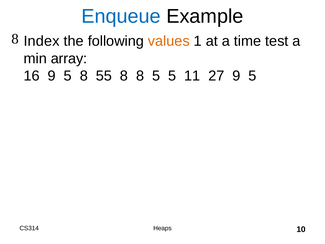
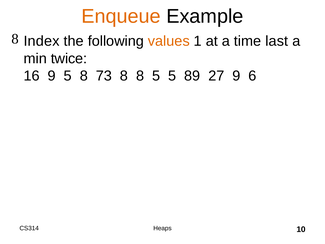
Enqueue colour: blue -> orange (121, 16)
test: test -> last (277, 41)
array: array -> twice (69, 58)
55: 55 -> 73 (104, 76)
11: 11 -> 89 (192, 76)
27 9 5: 5 -> 6 (252, 76)
